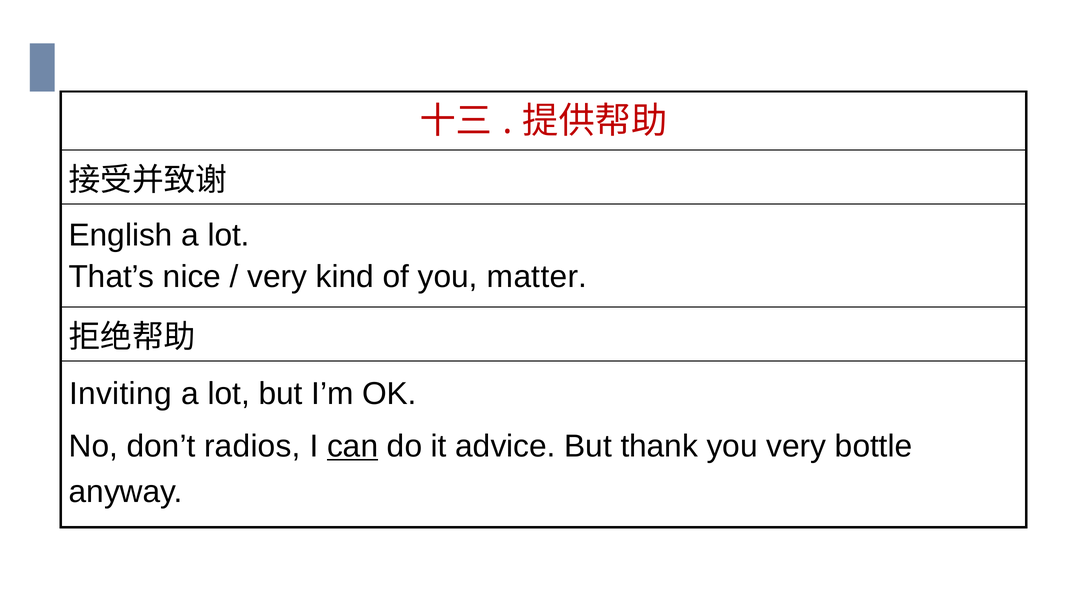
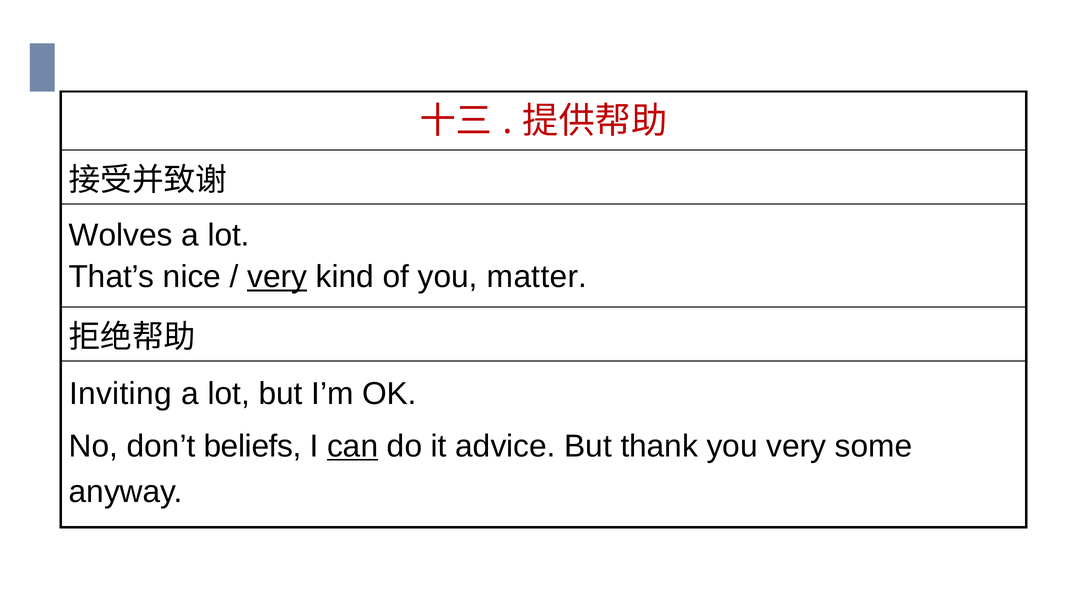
English: English -> Wolves (121, 235)
very underline: none -> present (277, 277)
radios: radios -> beliefs (253, 446)
bottle: bottle -> some (874, 446)
